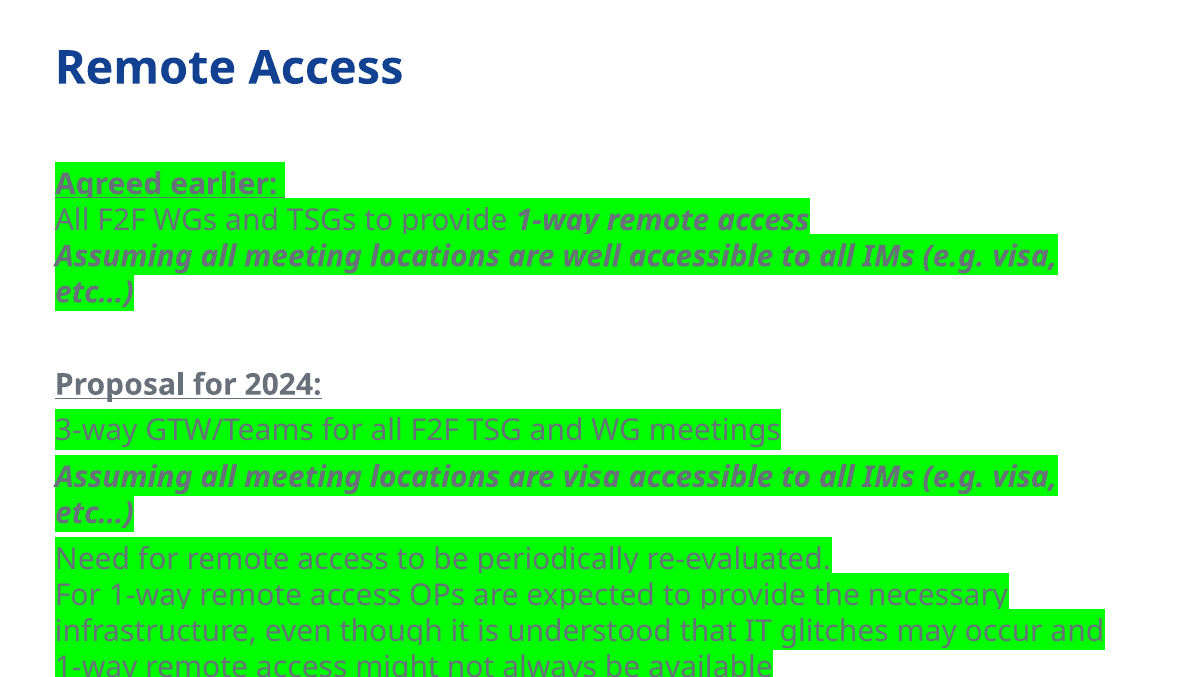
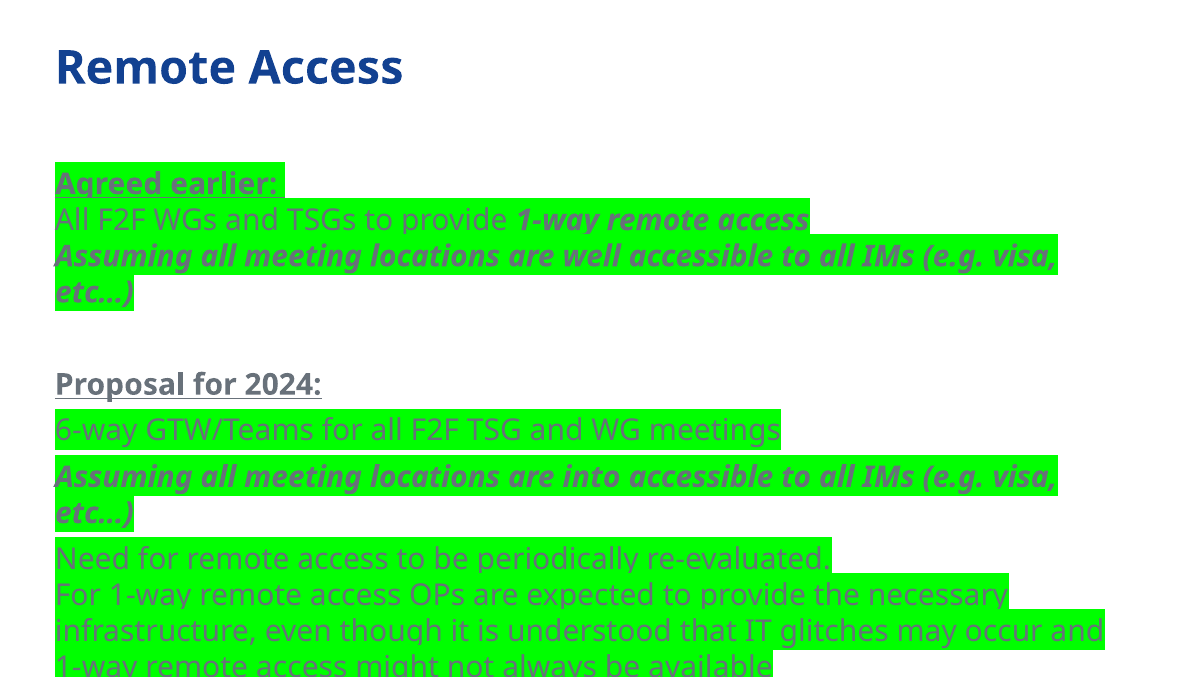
3-way: 3-way -> 6-way (96, 431)
are visa: visa -> into (591, 477)
